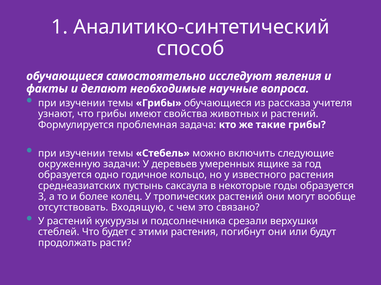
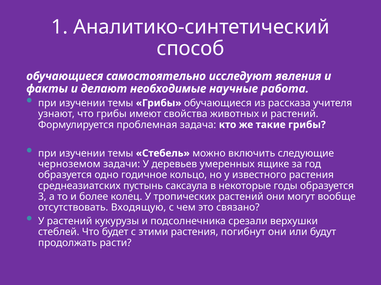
вопроса: вопроса -> работа (285, 89)
окруженную: окруженную -> черноземом (69, 165)
